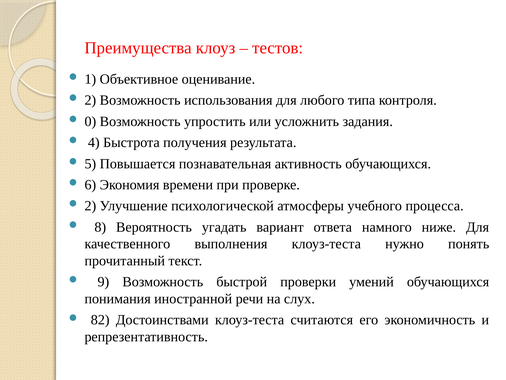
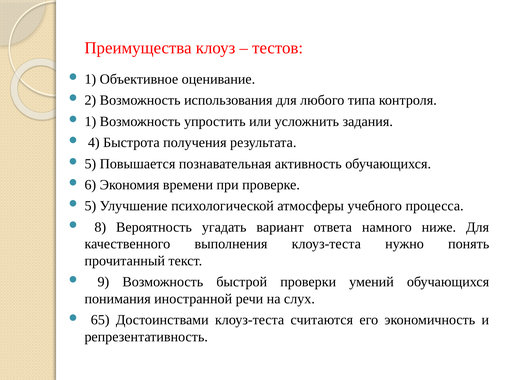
0: 0 -> 1 (90, 121)
2: 2 -> 5 (90, 206)
82: 82 -> 65 (100, 320)
